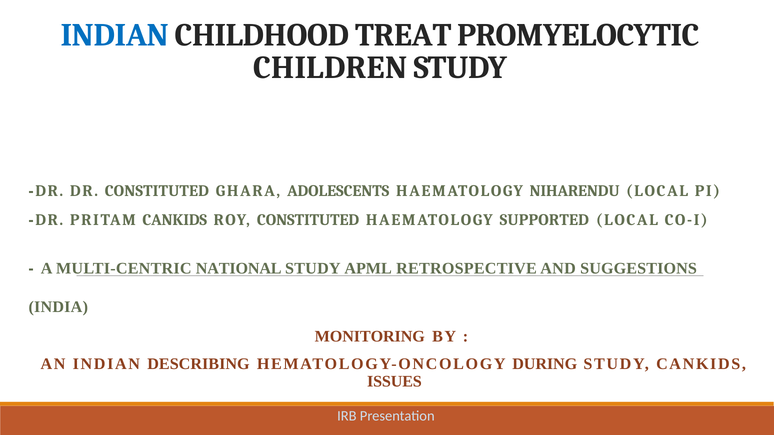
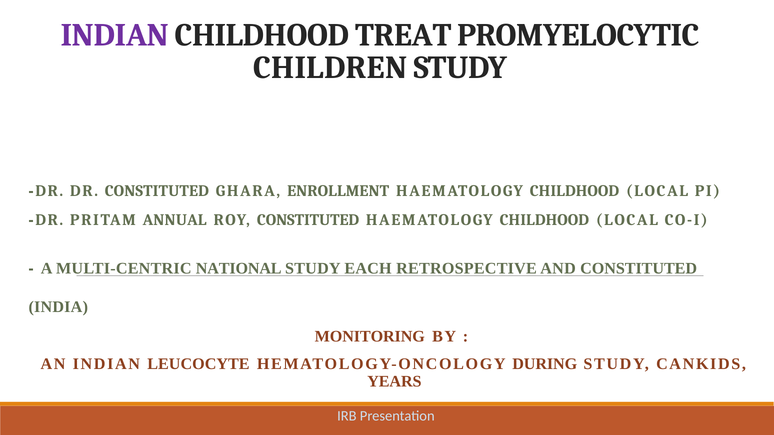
INDIAN colour: blue -> purple (115, 35)
ADOLESCENTS: ADOLESCENTS -> ENROLLMENT (338, 191)
NIHARENDU: NIHARENDU -> CHILDHOOD (574, 191)
PRITAM CANKIDS: CANKIDS -> ANNUAL (175, 220)
SUPPORTED: SUPPORTED -> CHILDHOOD (544, 220)
APML: APML -> EACH (368, 269)
AND SUGGESTIONS: SUGGESTIONS -> CONSTITUTED (639, 269)
DESCRIBING: DESCRIBING -> LEUCOCYTE (198, 364)
ISSUES: ISSUES -> YEARS (394, 382)
